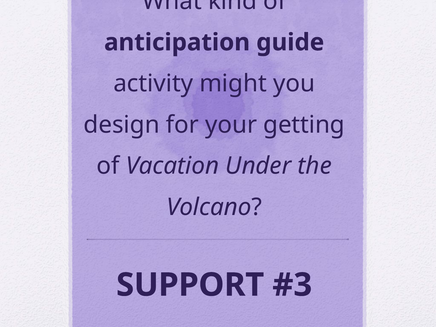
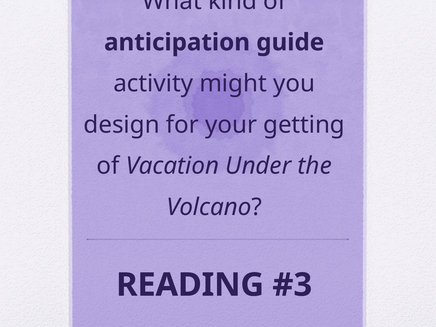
SUPPORT: SUPPORT -> READING (190, 285)
